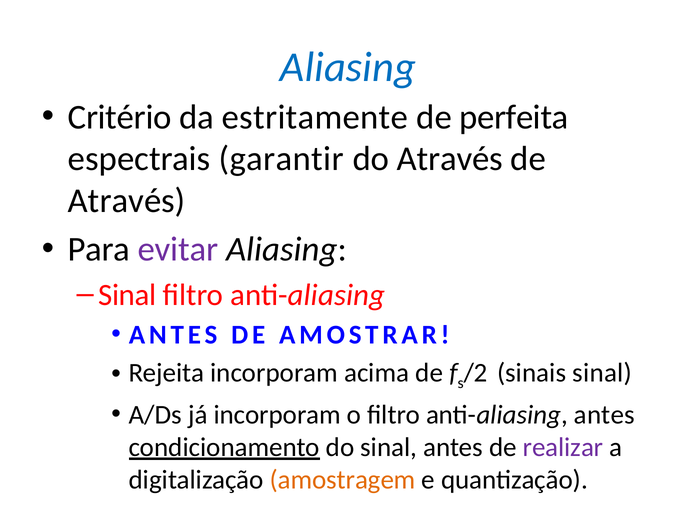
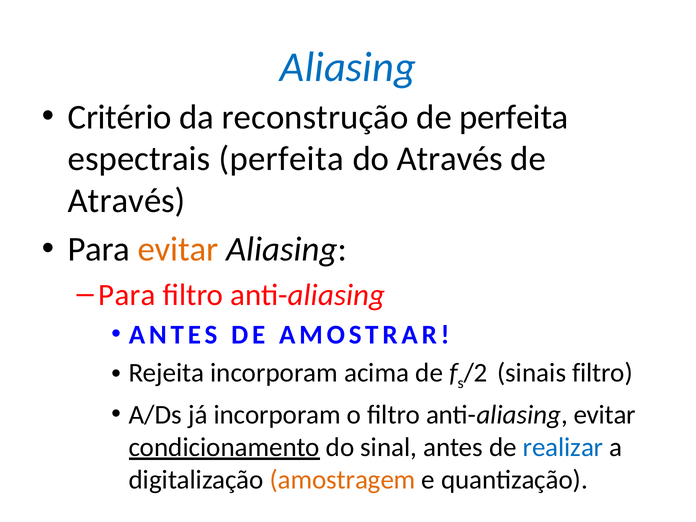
estritamente: estritamente -> reconstrução (315, 117)
espectrais garantir: garantir -> perfeita (281, 159)
evitar colour: purple -> orange (178, 249)
Sinal: Sinal -> Para (127, 295)
sinais sinal: sinal -> filtro (602, 373)
anti-aliasing antes: antes -> evitar (605, 415)
realizar colour: purple -> blue (563, 447)
